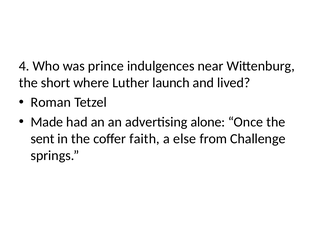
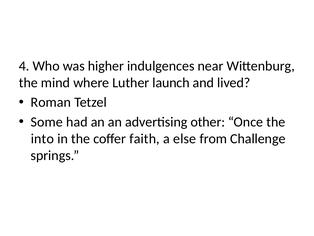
prince: prince -> higher (106, 66)
short: short -> mind (55, 83)
Made: Made -> Some (47, 122)
alone: alone -> other (208, 122)
sent: sent -> into (42, 138)
